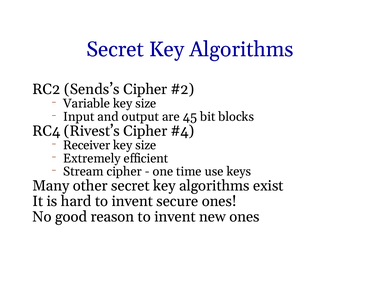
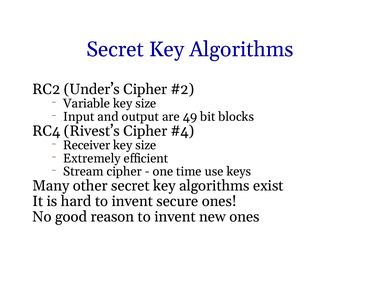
Sends’s: Sends’s -> Under’s (92, 89)
45: 45 -> 49 (190, 117)
